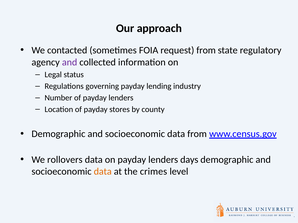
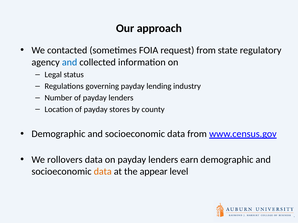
and colour: purple -> blue (70, 62)
days: days -> earn (189, 160)
crimes: crimes -> appear (154, 172)
